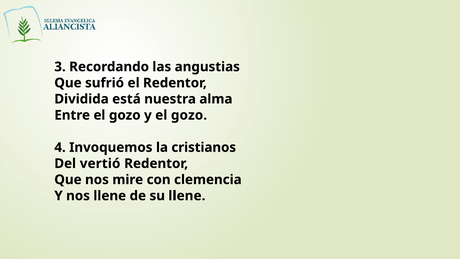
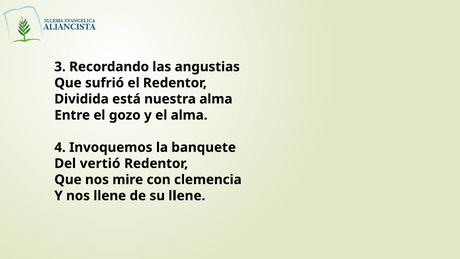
y el gozo: gozo -> alma (189, 115)
cristianos: cristianos -> banquete (204, 147)
